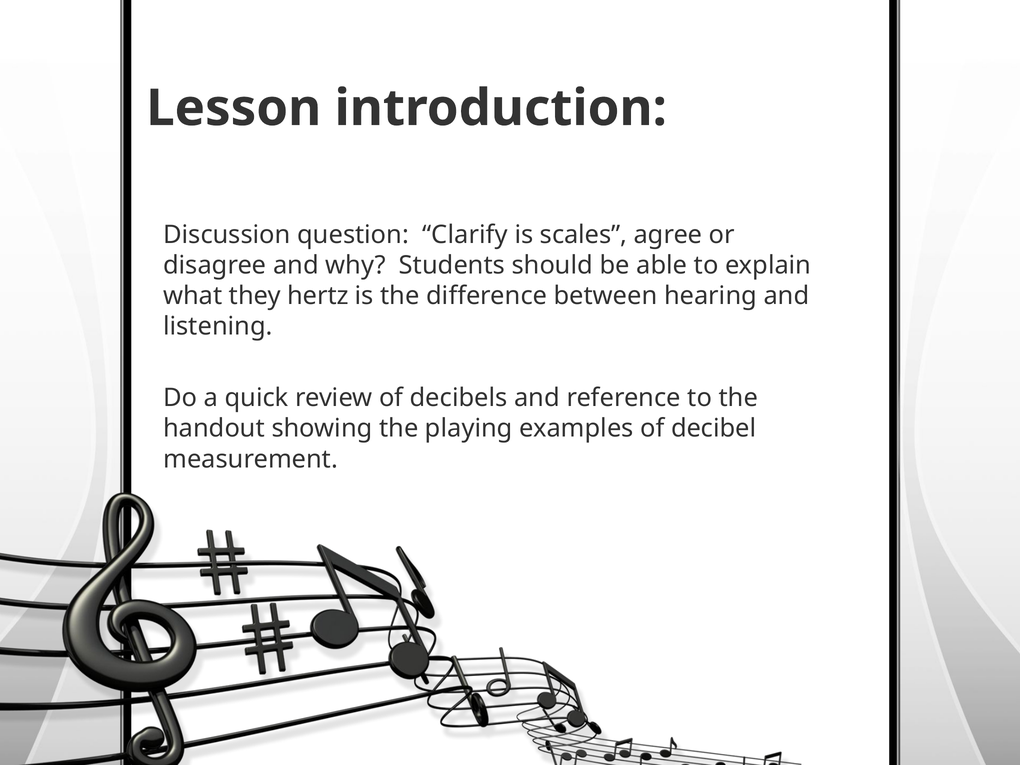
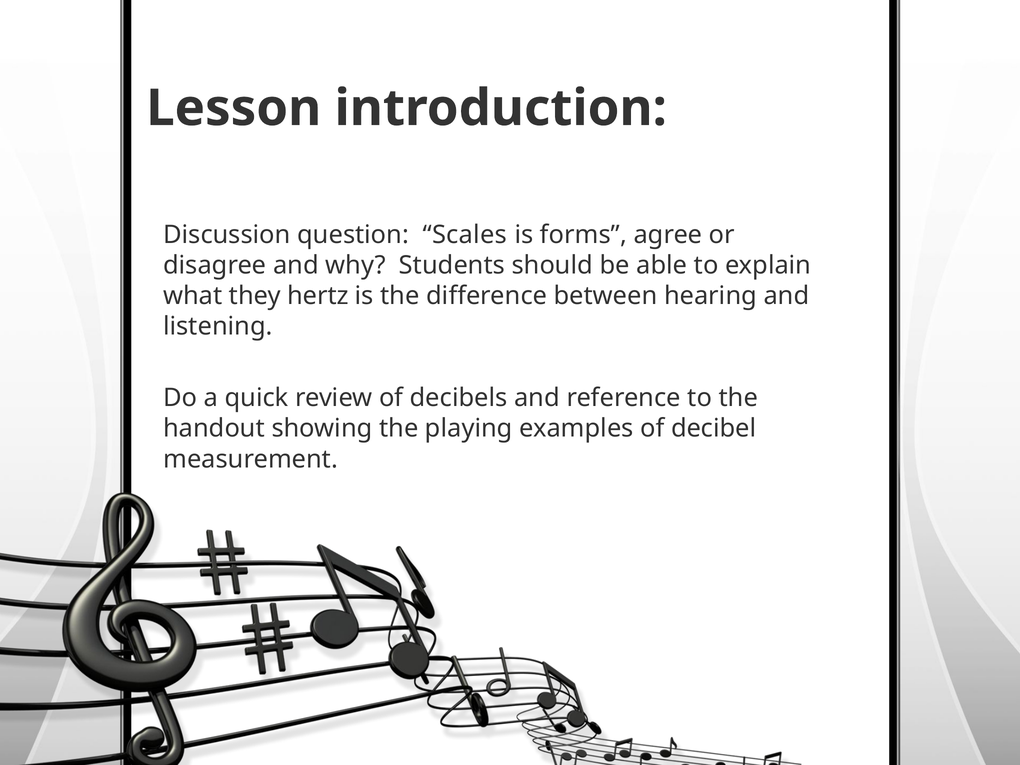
Clarify: Clarify -> Scales (465, 235)
scales: scales -> forms (583, 235)
